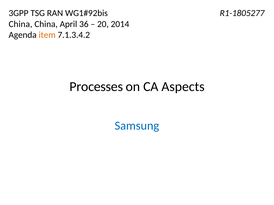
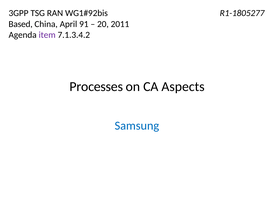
China: China -> Based (21, 24)
36: 36 -> 91 (84, 24)
2014: 2014 -> 2011 (120, 24)
item colour: orange -> purple (47, 35)
